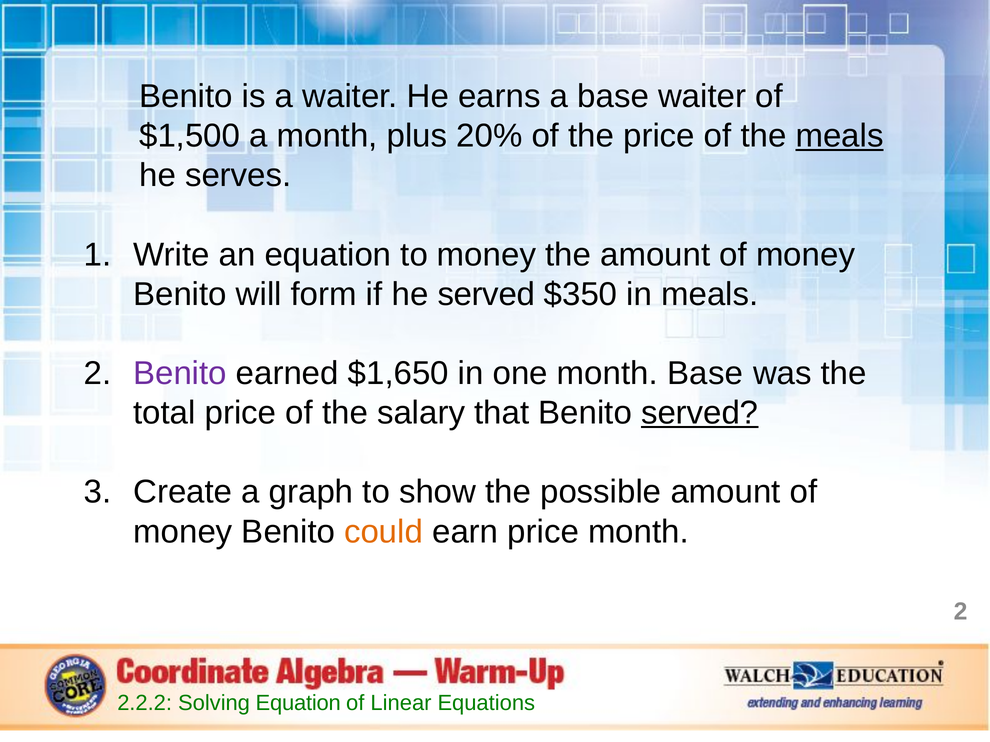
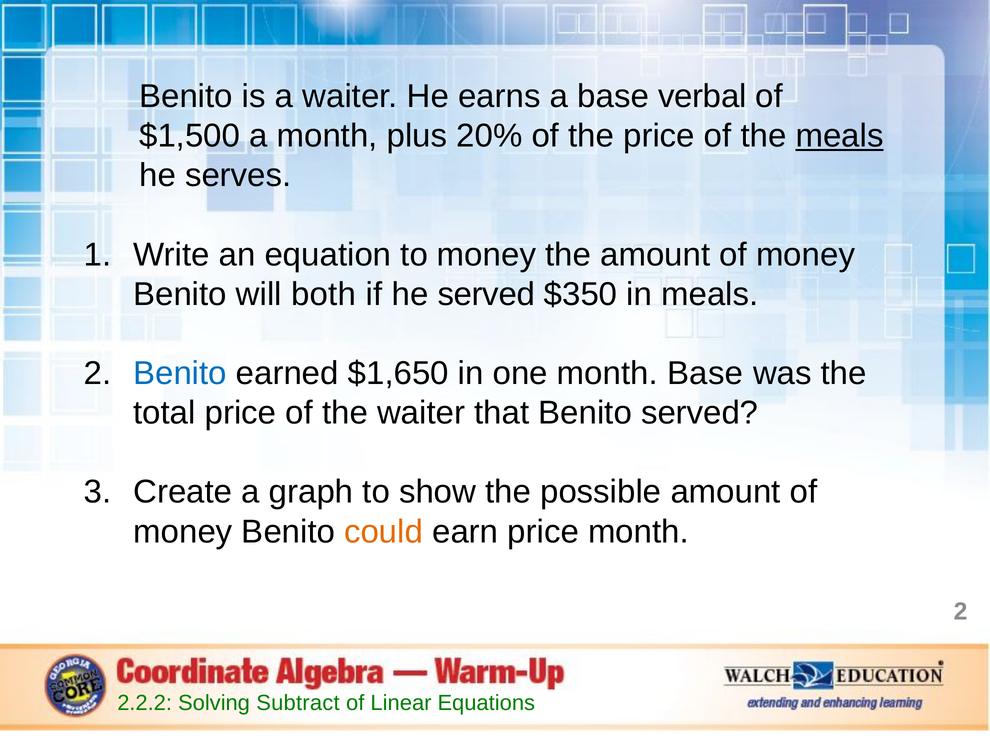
base waiter: waiter -> verbal (702, 96)
form: form -> both (324, 294)
Benito colour: purple -> blue (180, 374)
the salary: salary -> waiter (421, 413)
served underline: present -> none (700, 413)
Solving Equation: Equation -> Subtract (298, 704)
